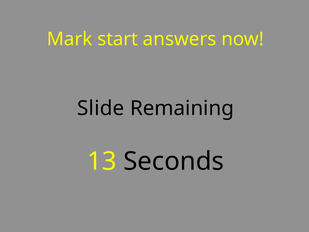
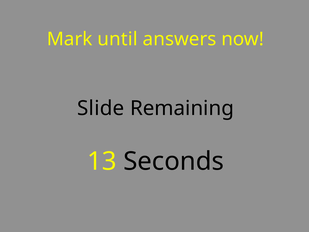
start: start -> until (118, 39)
